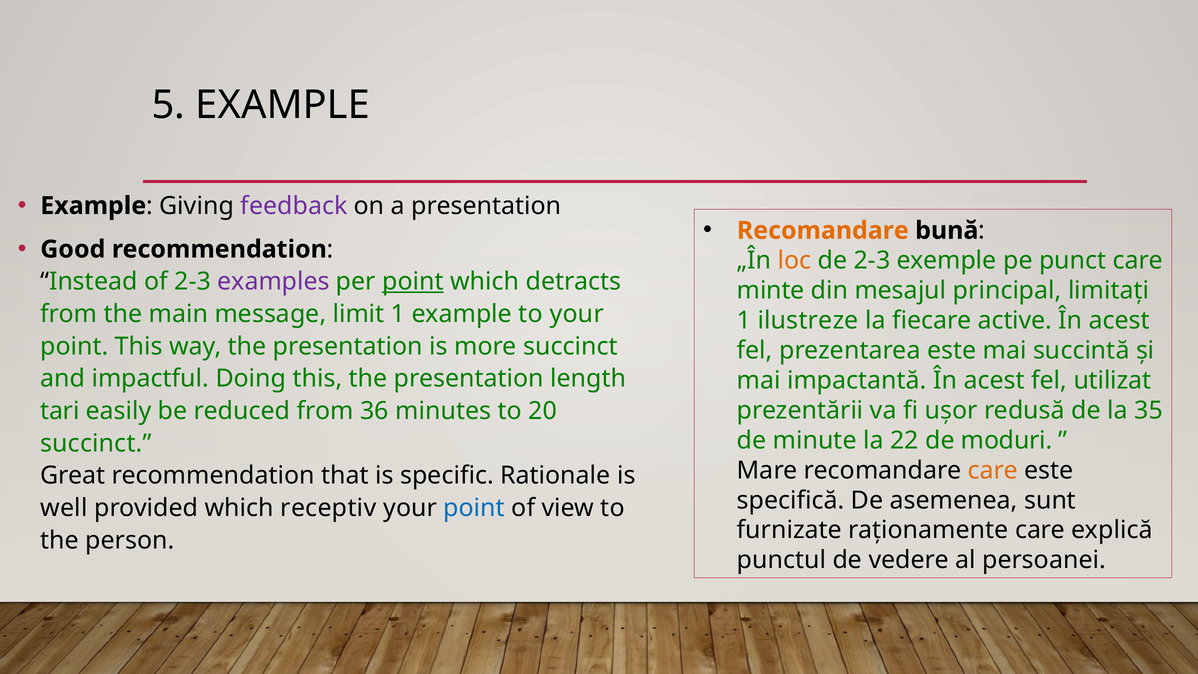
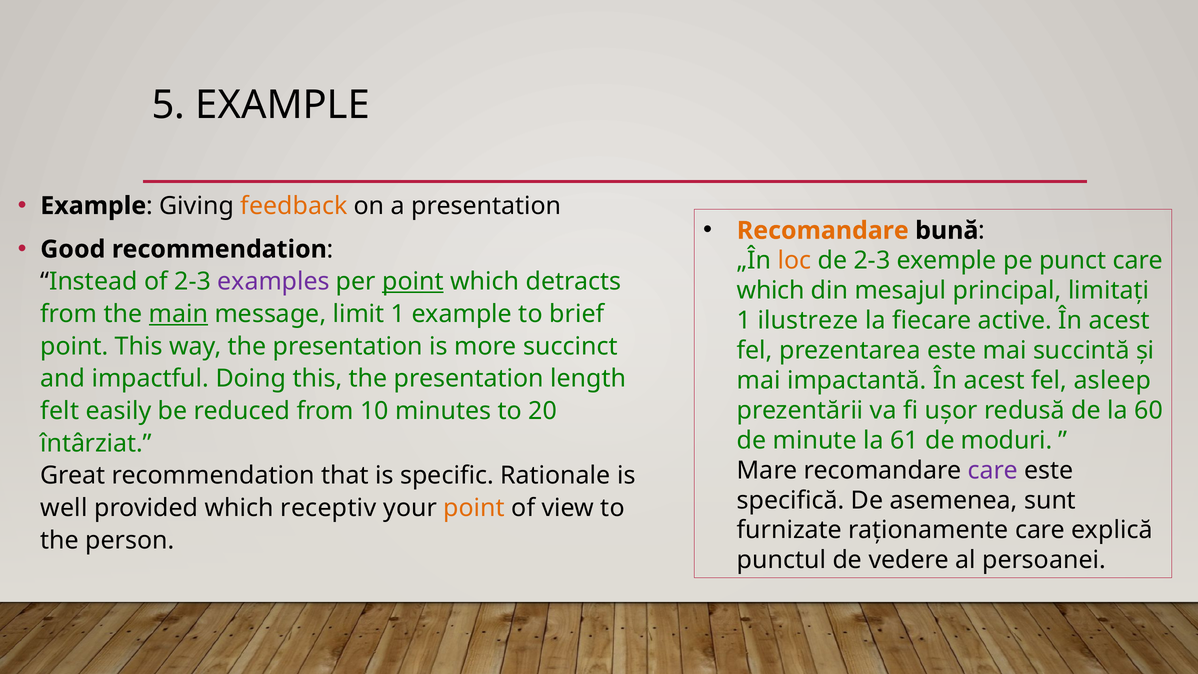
feedback colour: purple -> orange (294, 206)
minte: minte -> which (771, 290)
main underline: none -> present (178, 314)
to your: your -> brief (577, 314)
utilizat: utilizat -> asleep (1112, 380)
35: 35 -> 60 (1148, 410)
tari: tari -> felt (60, 411)
36: 36 -> 10 (374, 411)
22: 22 -> 61 (904, 440)
succinct: succinct -> întârziat (96, 443)
care colour: orange -> purple (993, 470)
point colour: blue -> orange (474, 508)
